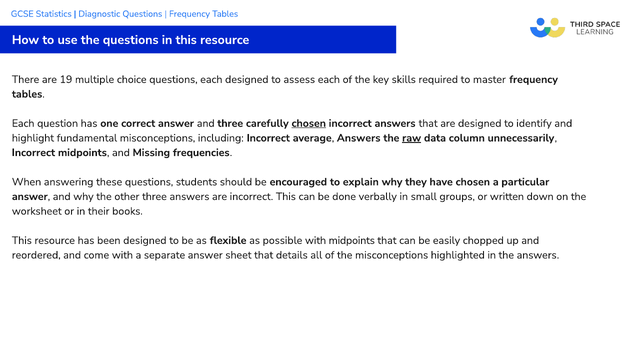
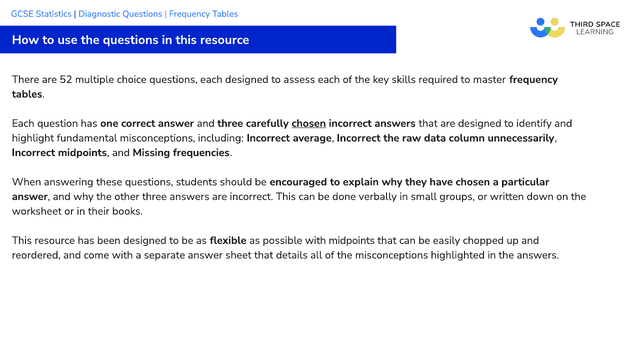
19: 19 -> 52 (66, 79)
average Answers: Answers -> Incorrect (359, 138)
raw underline: present -> none (412, 138)
